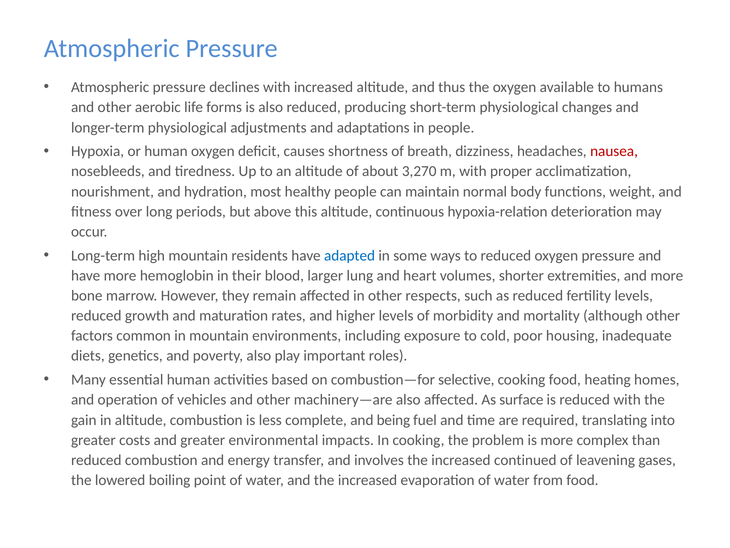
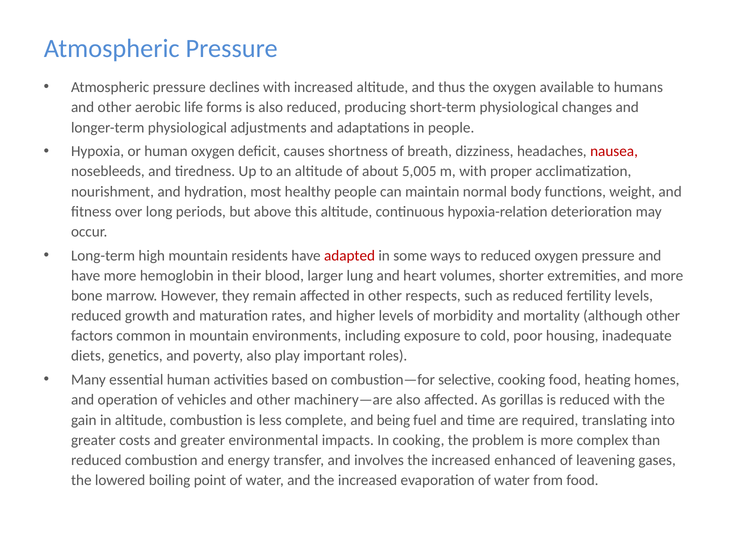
3,270: 3,270 -> 5,005 (419, 171)
adapted colour: blue -> red (350, 255)
surface: surface -> gorillas (521, 400)
continued: continued -> enhanced (525, 460)
